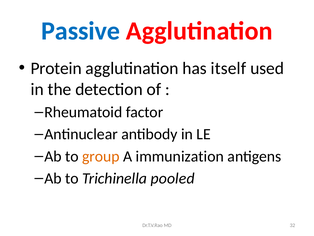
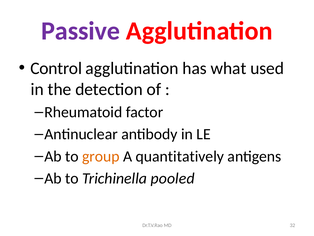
Passive colour: blue -> purple (81, 31)
Protein: Protein -> Control (56, 68)
itself: itself -> what (229, 68)
immunization: immunization -> quantitatively (180, 156)
